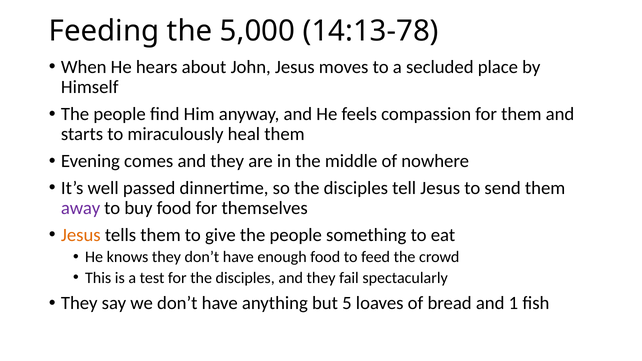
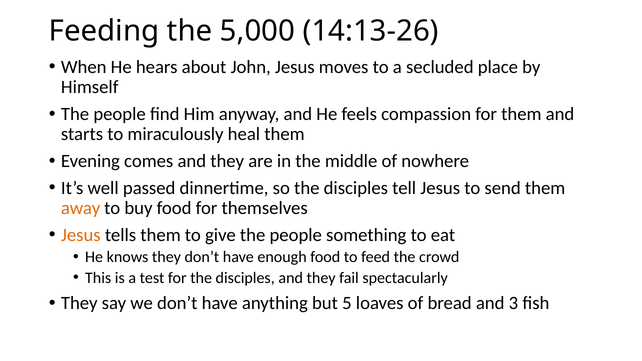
14:13-78: 14:13-78 -> 14:13-26 (371, 31)
away colour: purple -> orange (81, 208)
1: 1 -> 3 (513, 303)
